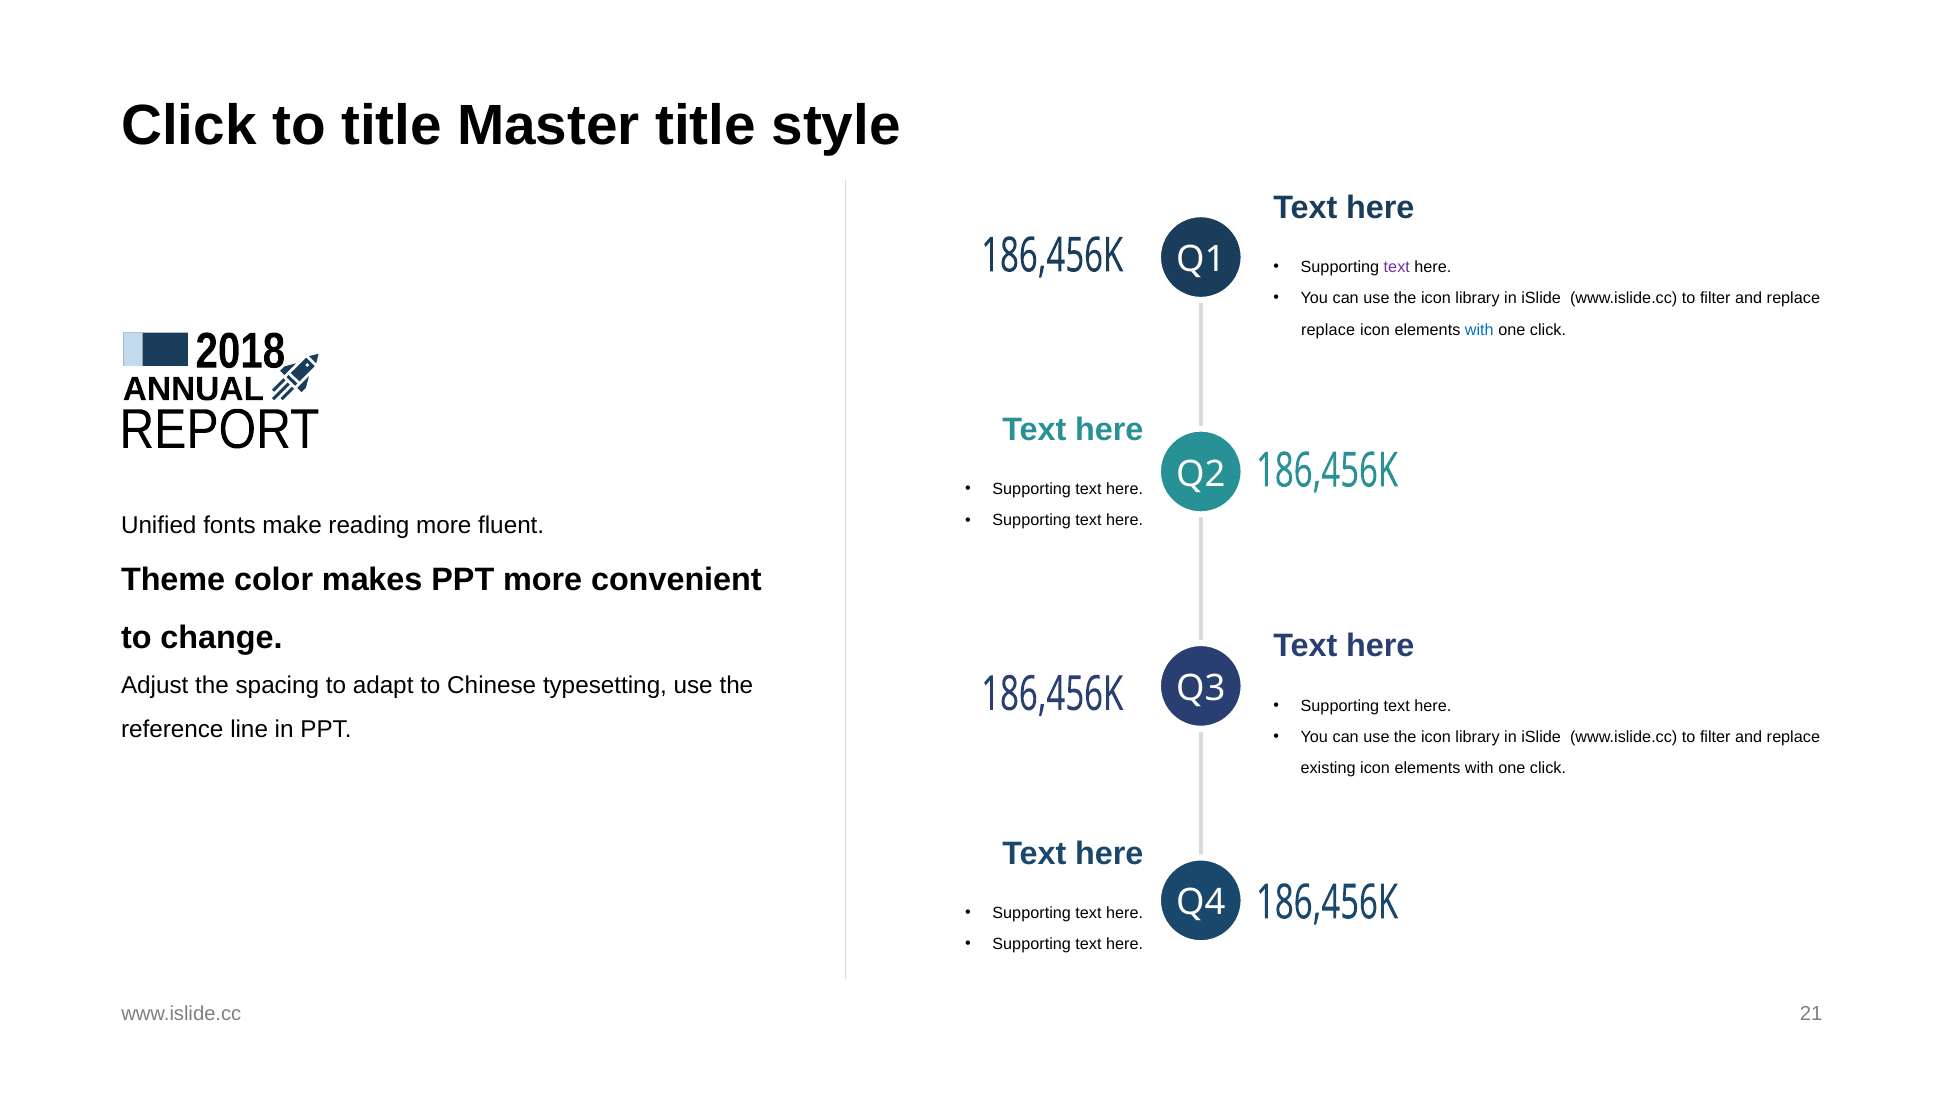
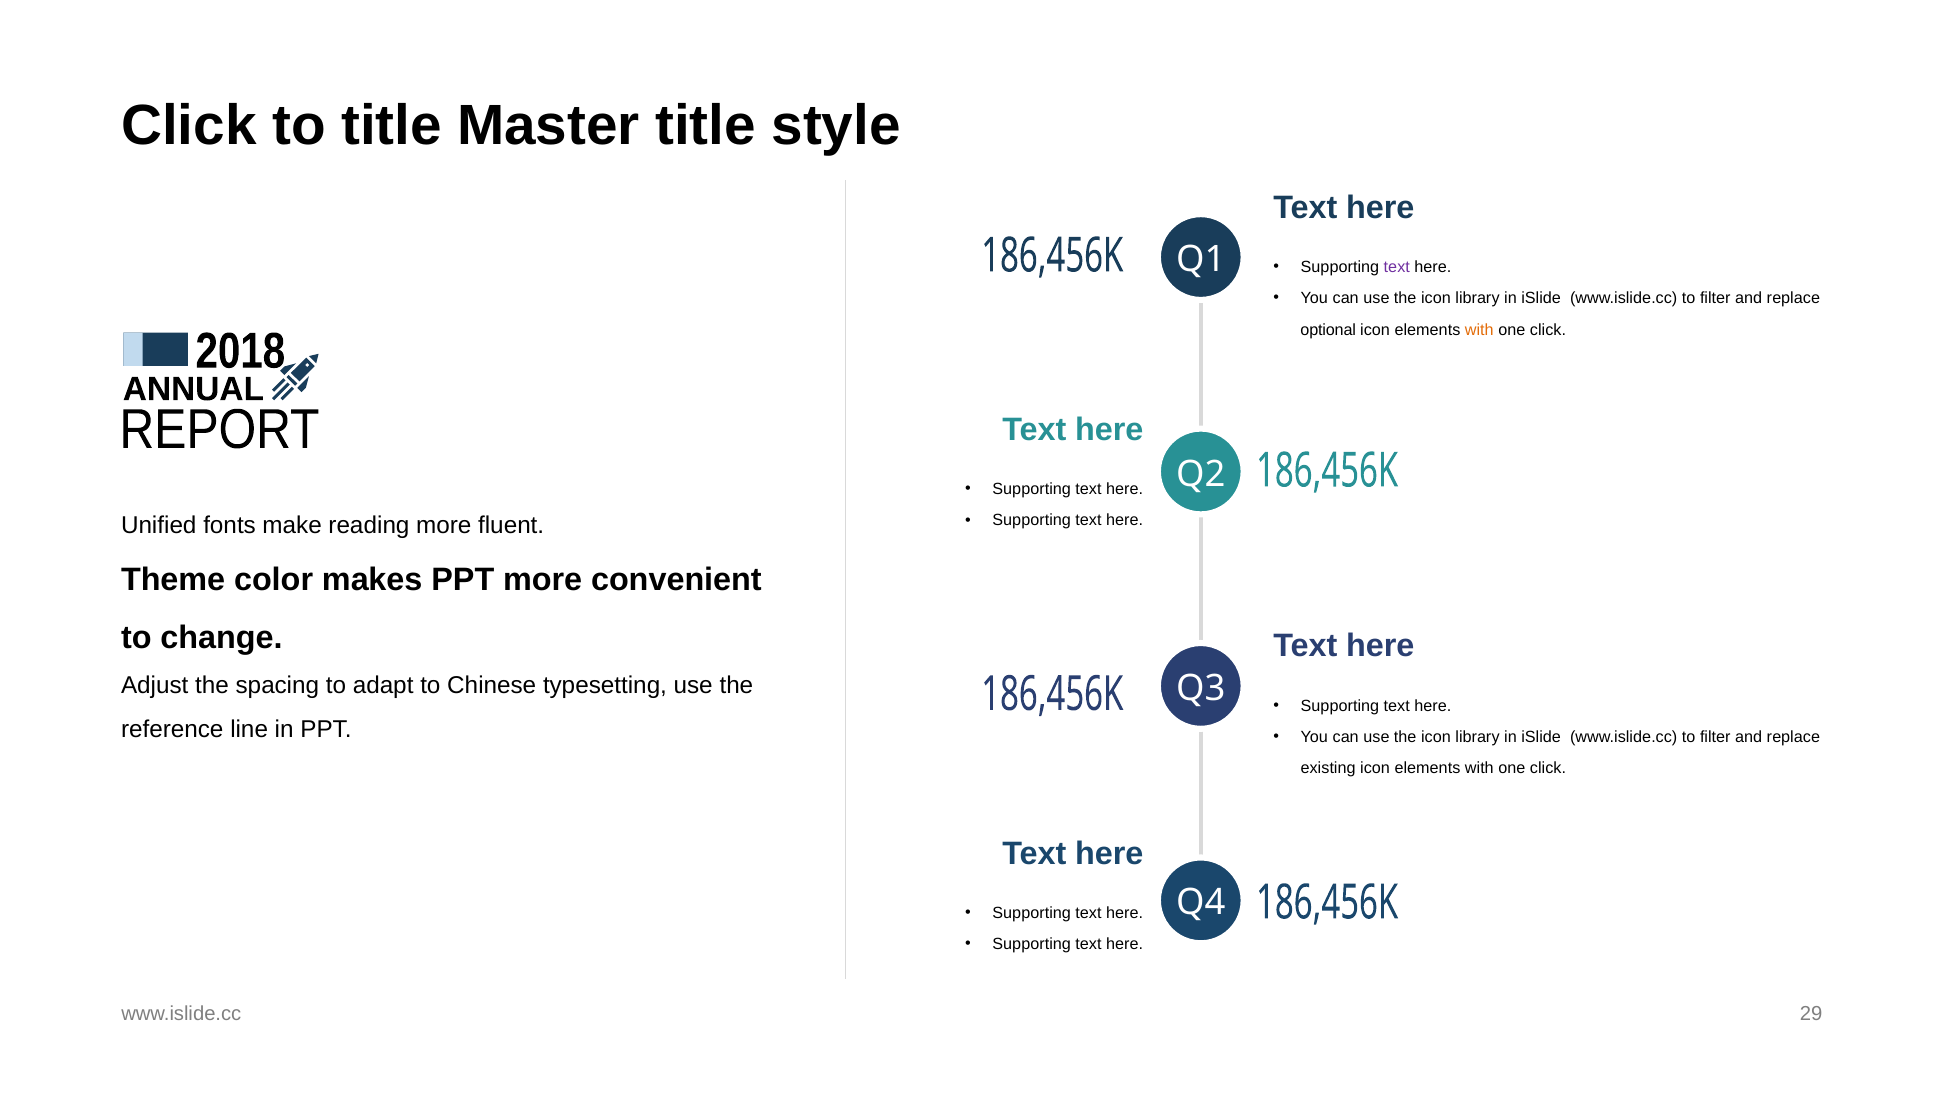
replace: replace -> optional (1328, 330)
with colour: blue -> orange (1479, 330)
21: 21 -> 29 (1811, 1013)
